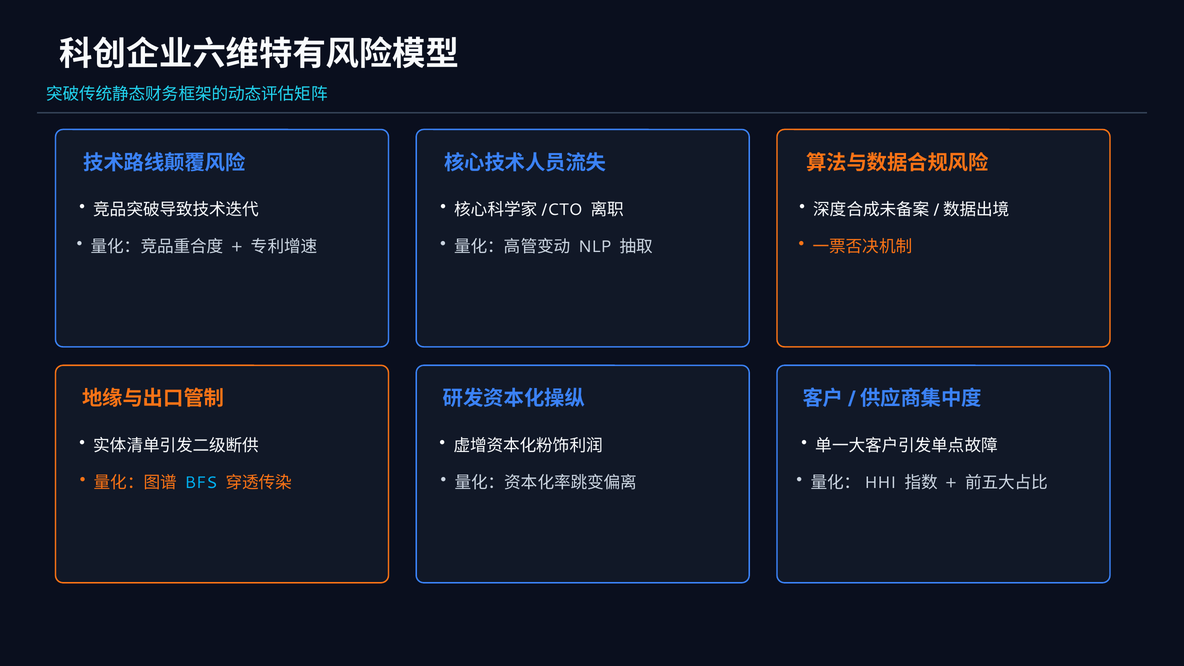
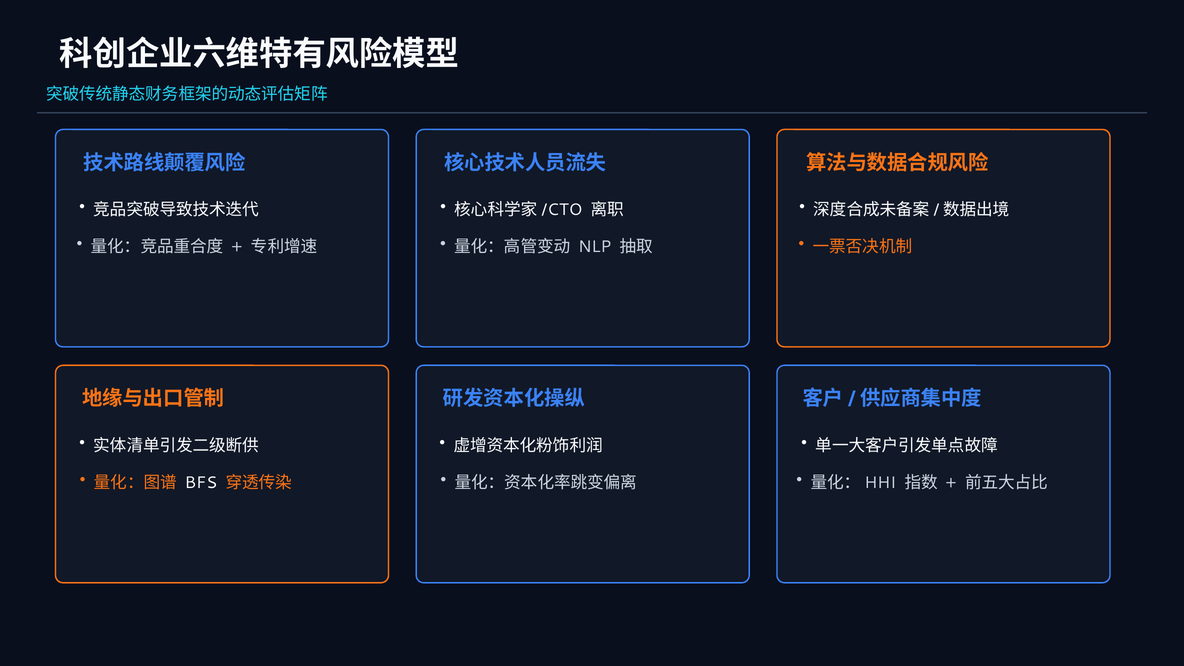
BFS colour: light blue -> white (201, 483)
